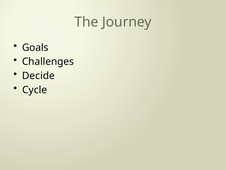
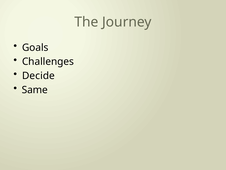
Cycle: Cycle -> Same (35, 90)
